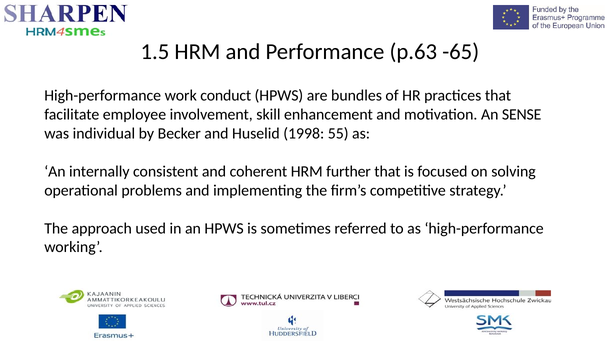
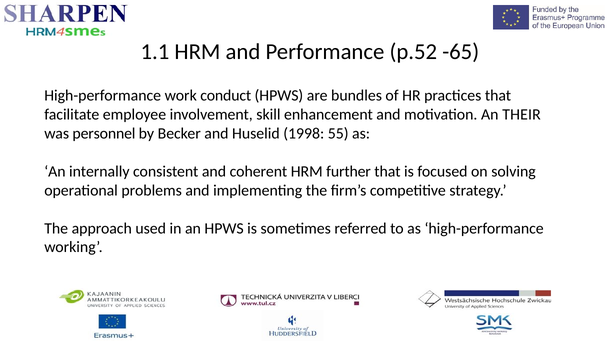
1.5: 1.5 -> 1.1 (155, 52)
p.63: p.63 -> p.52 (413, 52)
SENSE: SENSE -> THEIR (522, 115)
individual: individual -> personnel (104, 134)
